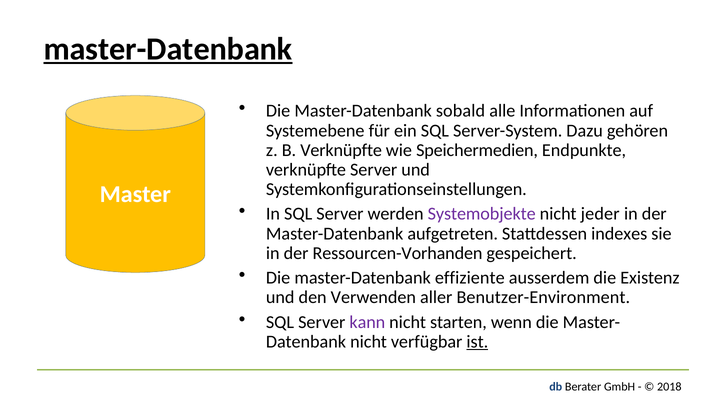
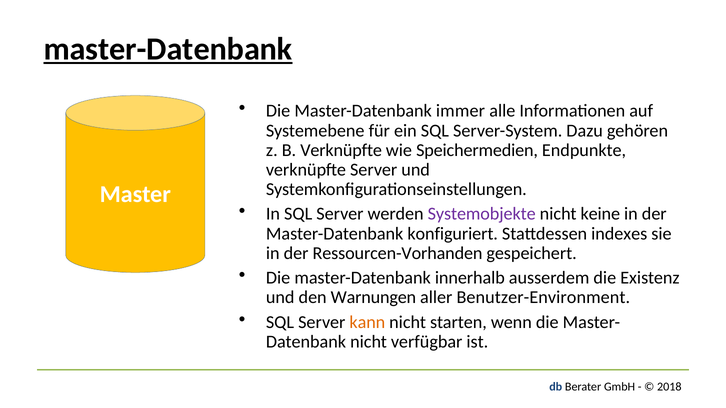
sobald: sobald -> immer (460, 111)
jeder: jeder -> keine (600, 214)
aufgetreten: aufgetreten -> konfiguriert (453, 234)
effiziente: effiziente -> innerhalb (470, 278)
Verwenden: Verwenden -> Warnungen (373, 298)
kann colour: purple -> orange (367, 322)
ist underline: present -> none (477, 342)
